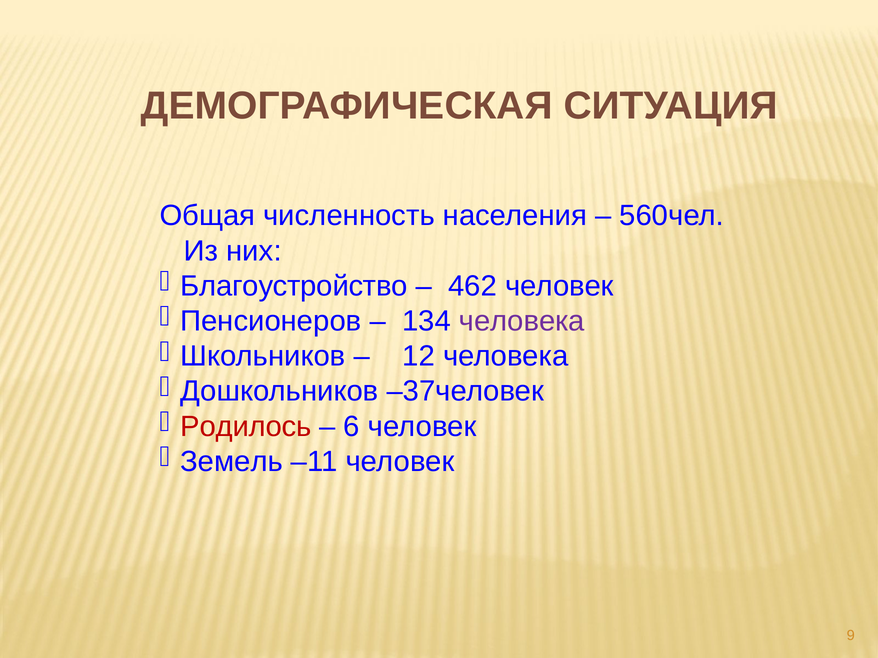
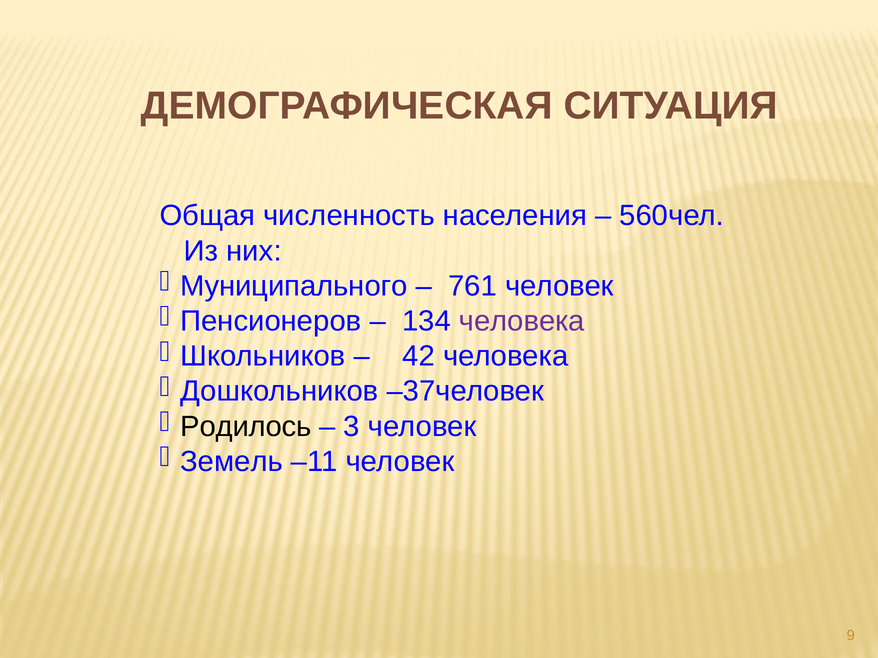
Благоустройство: Благоустройство -> Муниципального (294, 286)
462: 462 -> 761 (473, 286)
12: 12 -> 42 (419, 356)
Родилось colour: red -> black (246, 427)
6: 6 -> 3 (352, 427)
